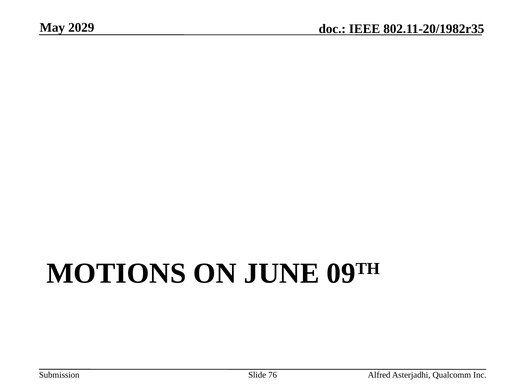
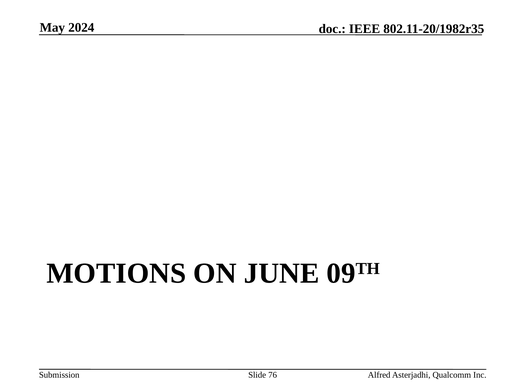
2029: 2029 -> 2024 (81, 28)
